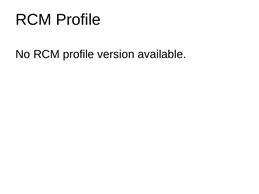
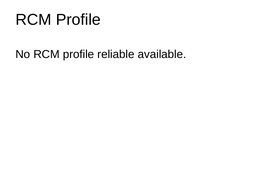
version: version -> reliable (116, 54)
